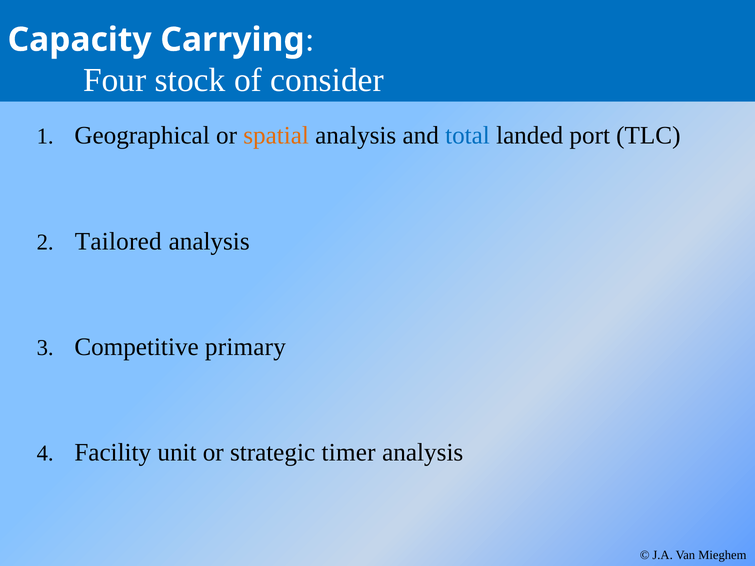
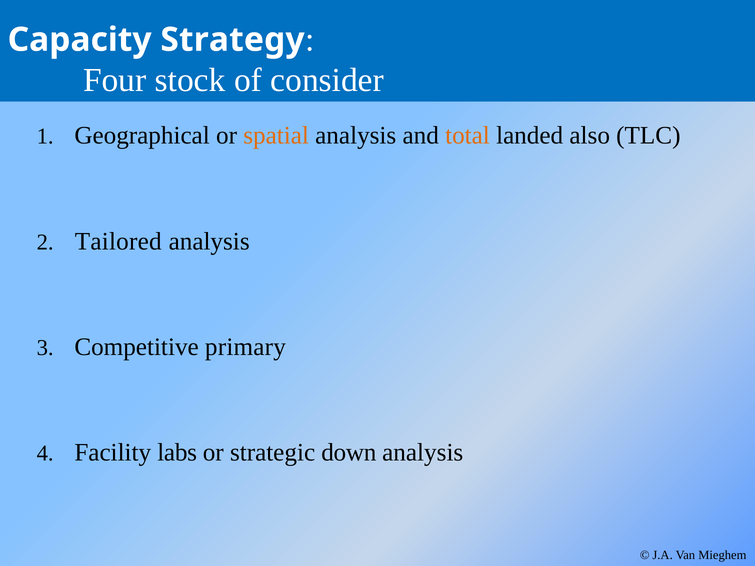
Carrying: Carrying -> Strategy (232, 40)
total colour: blue -> orange (468, 136)
port: port -> also (590, 136)
unit: unit -> labs (177, 453)
timer: timer -> down (349, 453)
